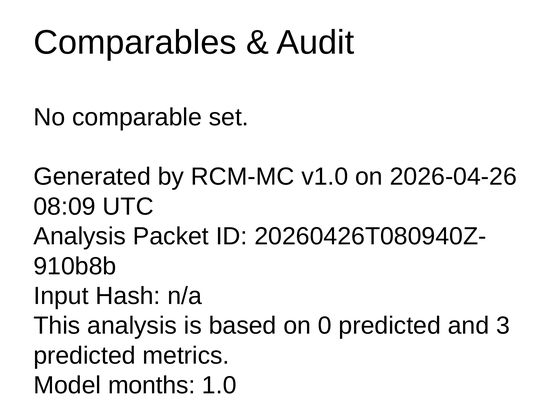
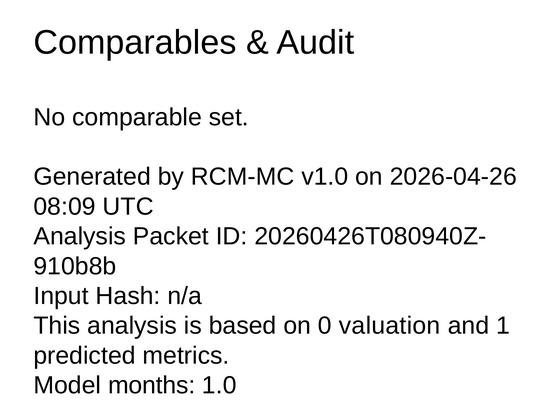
0 predicted: predicted -> valuation (390, 326)
3: 3 -> 1 (503, 326)
